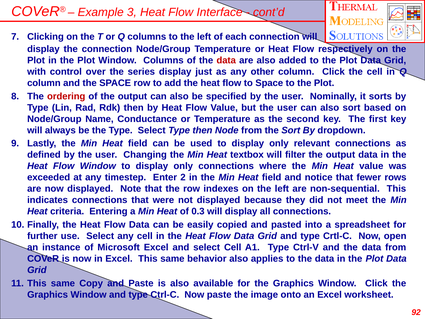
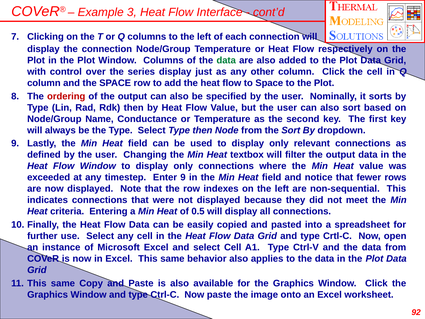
data colour: red -> green (226, 60)
Enter 2: 2 -> 9 (183, 177)
0.3: 0.3 -> 0.5 (198, 211)
